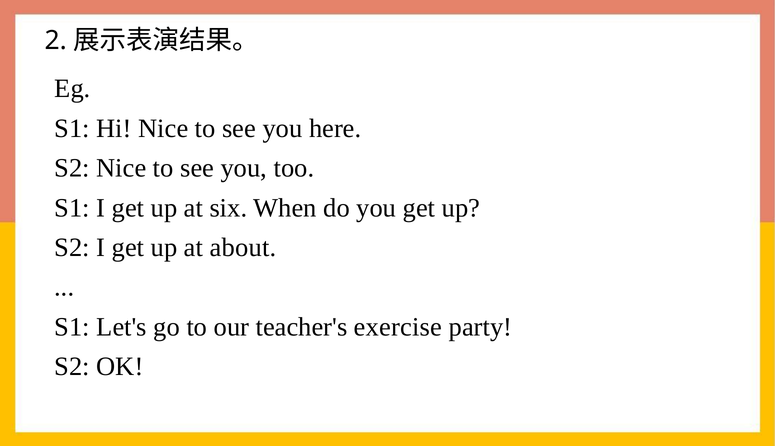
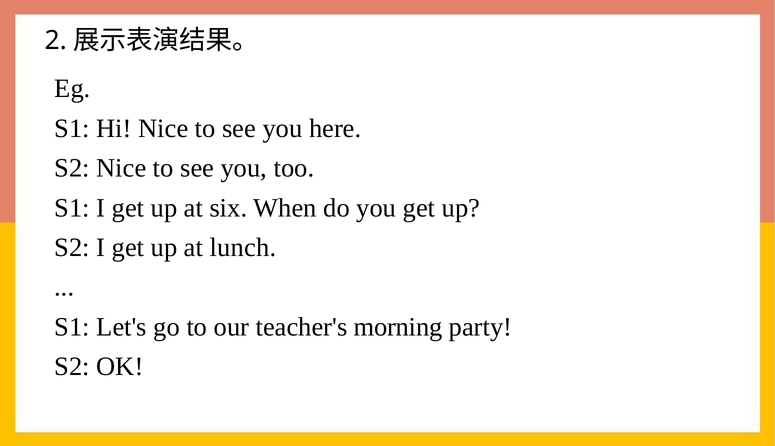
about: about -> lunch (243, 248)
exercise: exercise -> morning (398, 327)
